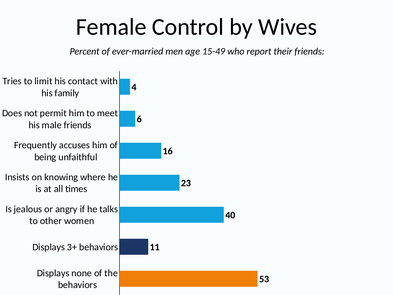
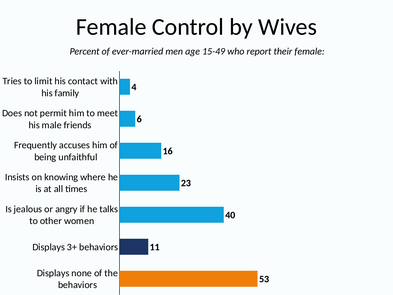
their friends: friends -> female (309, 51)
